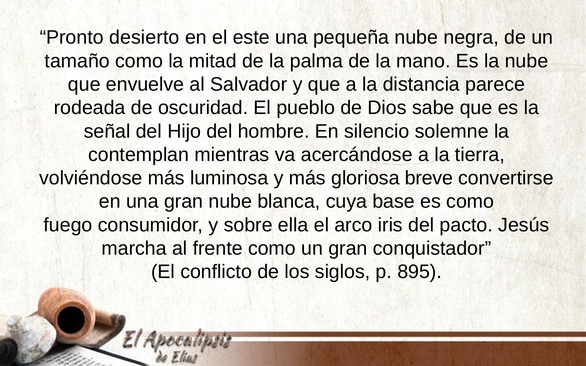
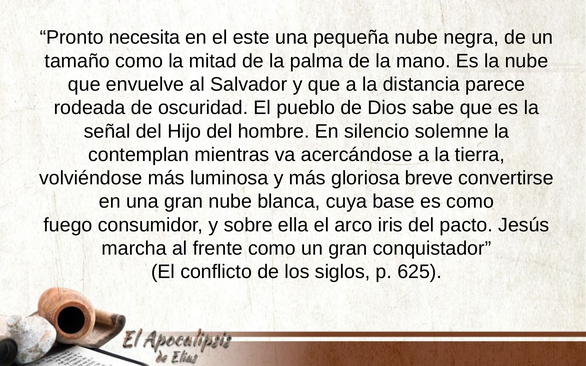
desierto: desierto -> necesita (144, 38)
895: 895 -> 625 (420, 272)
